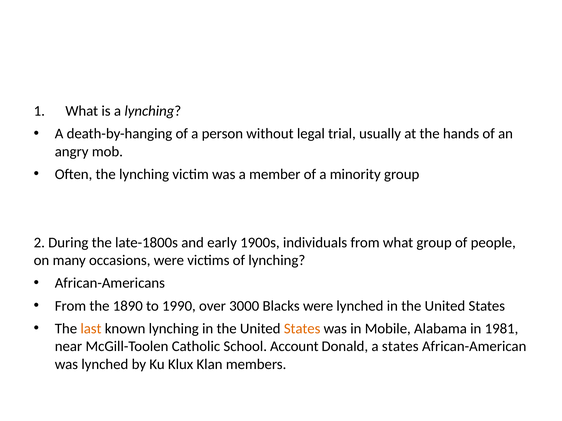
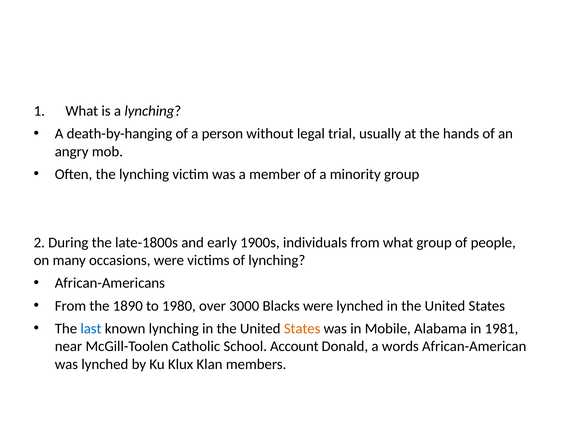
1990: 1990 -> 1980 (179, 306)
last colour: orange -> blue (91, 329)
a states: states -> words (400, 347)
